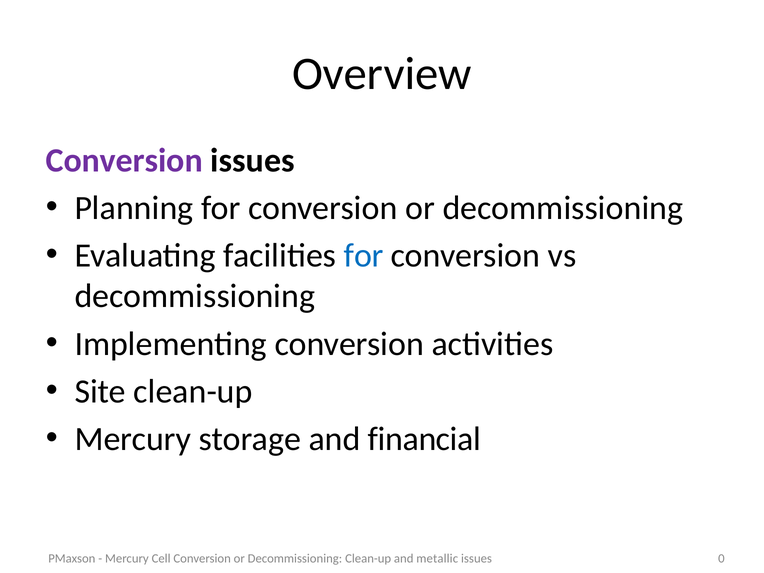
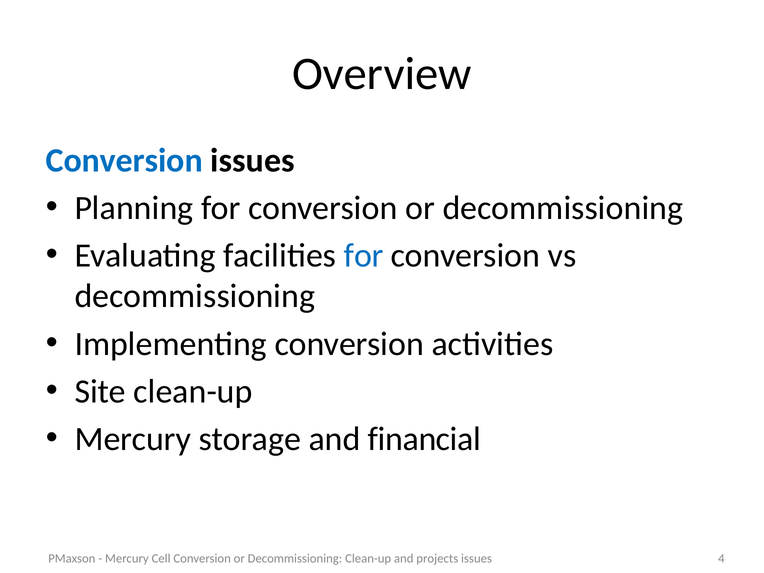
Conversion colour: purple -> blue (124, 160)
metallic: metallic -> projects (437, 558)
0: 0 -> 4 (721, 558)
